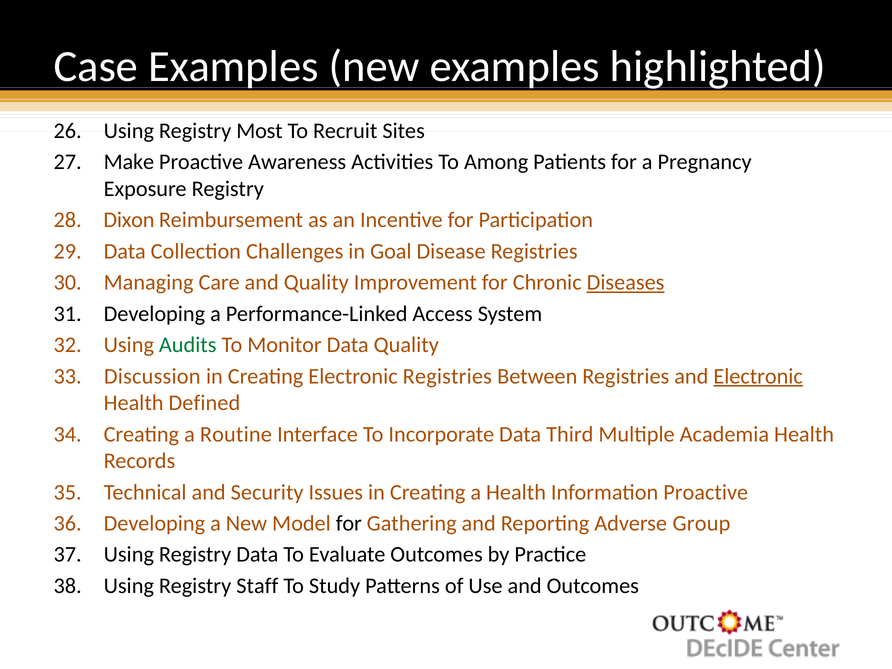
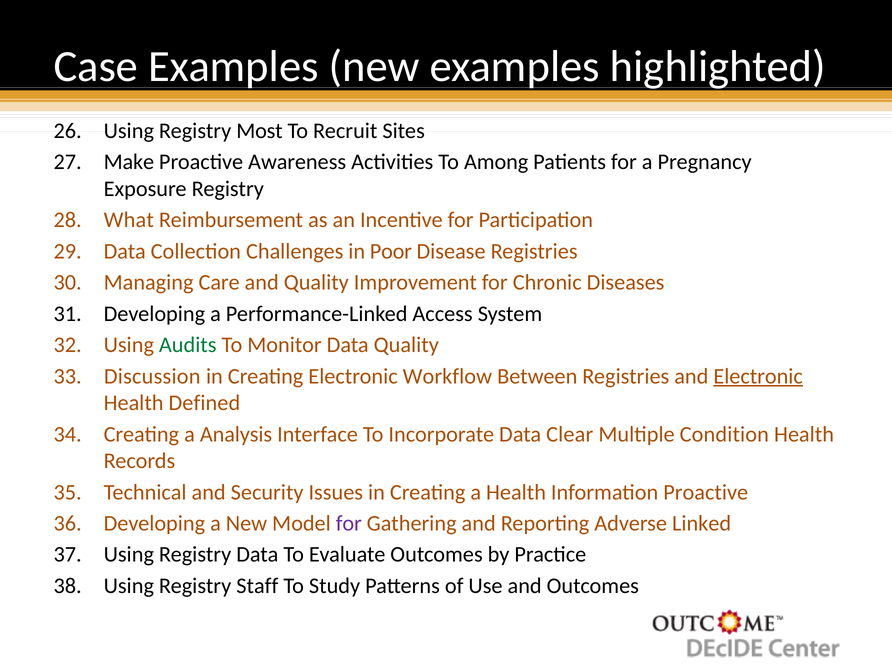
Dixon: Dixon -> What (129, 220)
Goal: Goal -> Poor (391, 251)
Diseases underline: present -> none (626, 283)
Electronic Registries: Registries -> Workflow (447, 376)
Routine: Routine -> Analysis (236, 434)
Third: Third -> Clear (570, 434)
Academia: Academia -> Condition (724, 434)
for colour: black -> purple (349, 523)
Group: Group -> Linked (702, 523)
